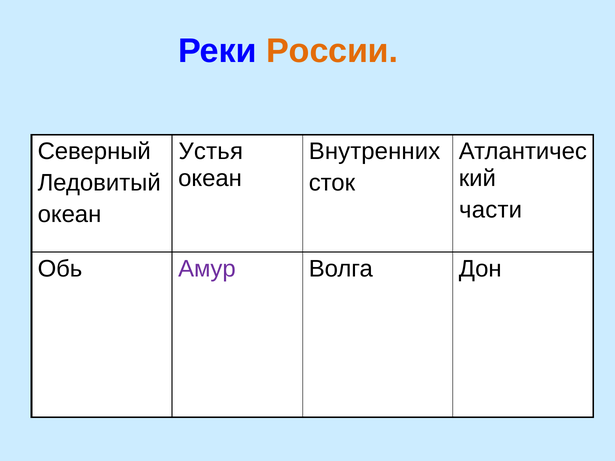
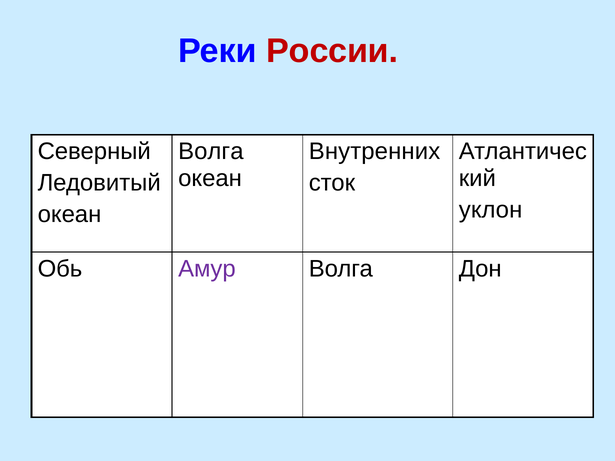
России colour: orange -> red (332, 51)
Устья: Устья -> Волга (211, 152)
части: части -> уклон (491, 210)
